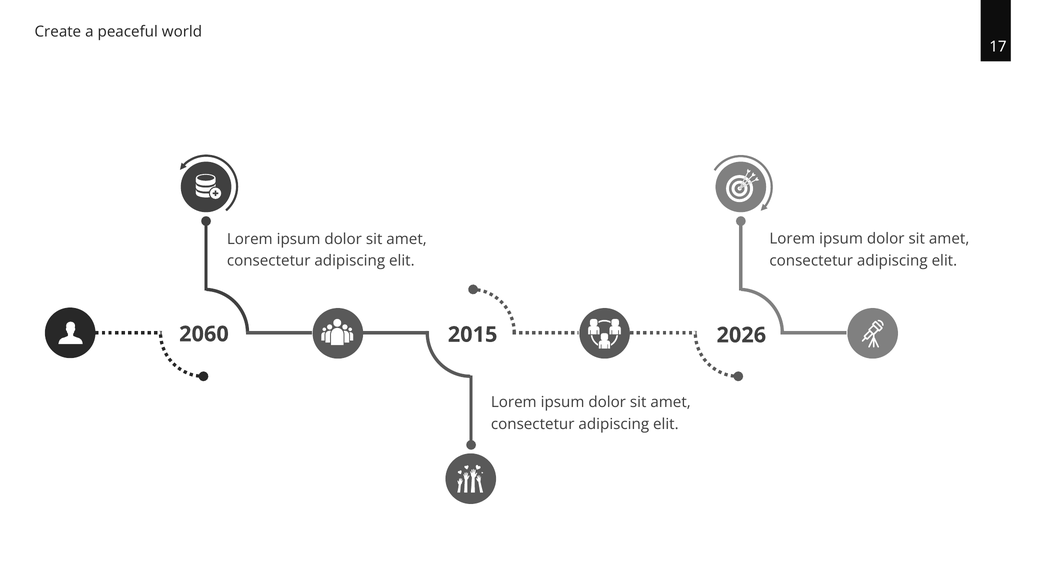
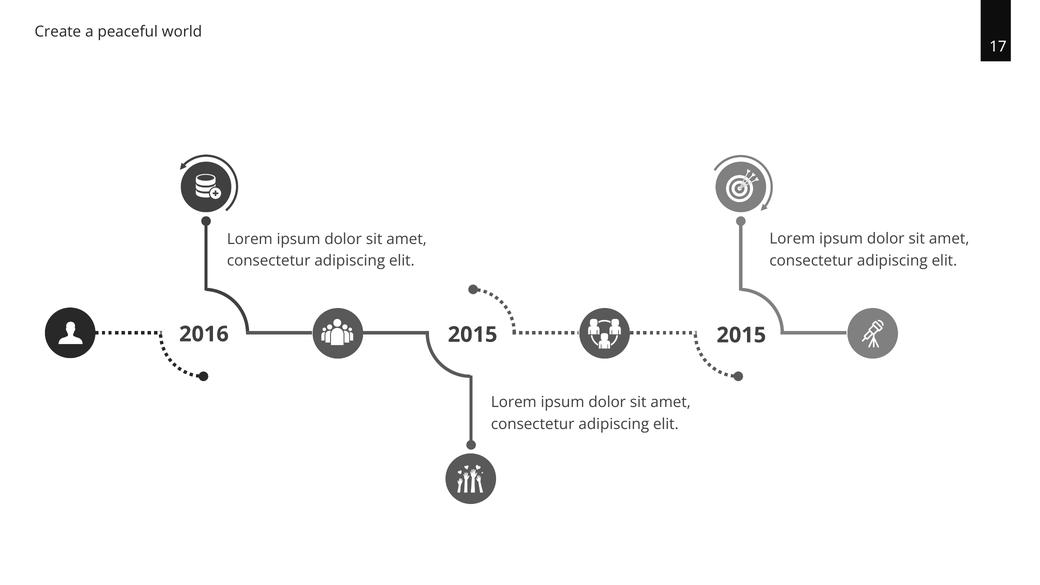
2060: 2060 -> 2016 (204, 334)
2015 2026: 2026 -> 2015 (741, 335)
